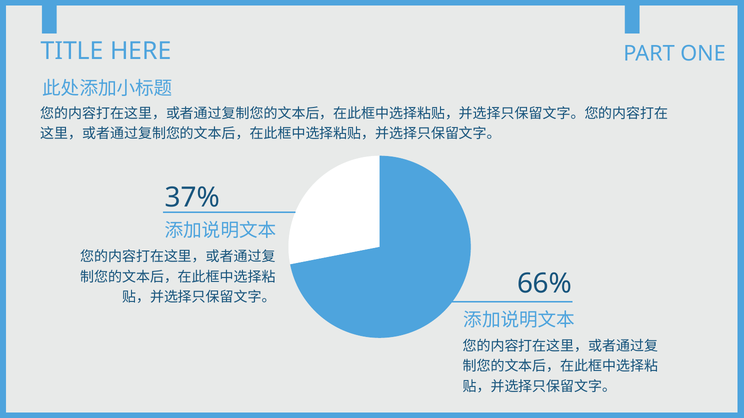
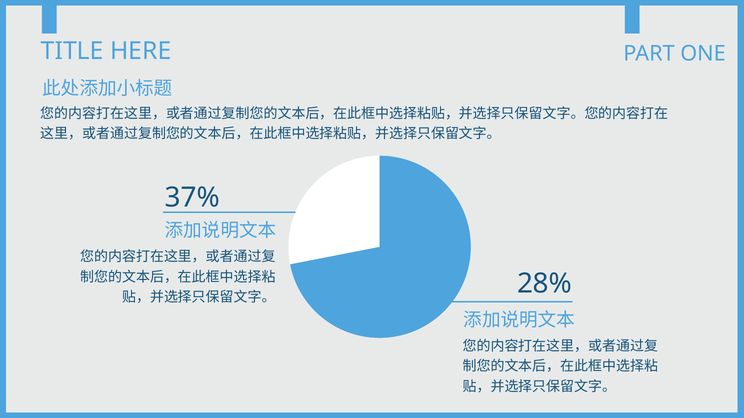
66%: 66% -> 28% (545, 284)
